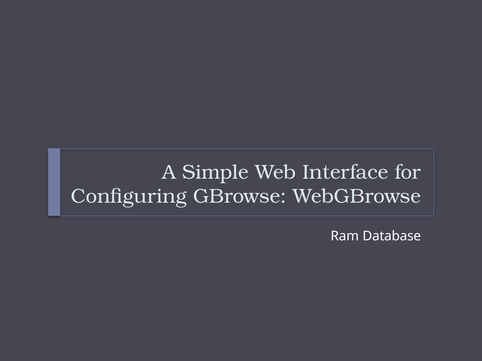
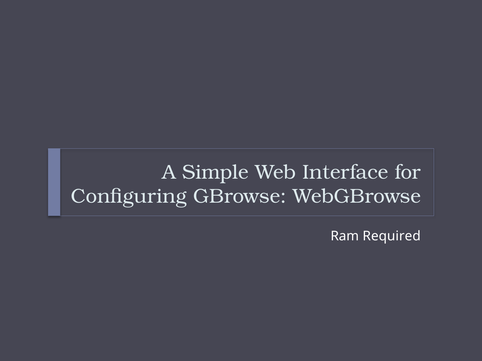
Database: Database -> Required (392, 236)
